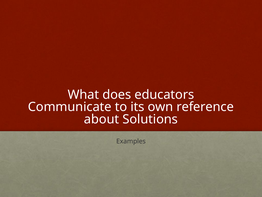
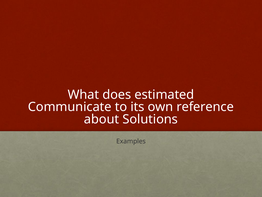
educators: educators -> estimated (164, 94)
